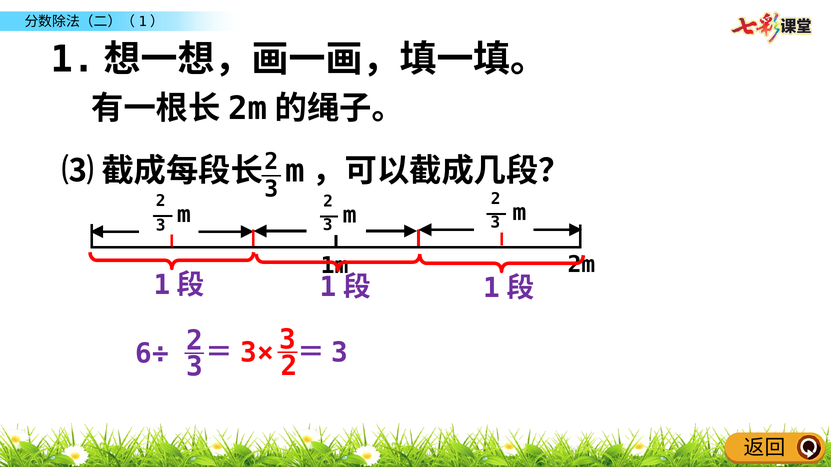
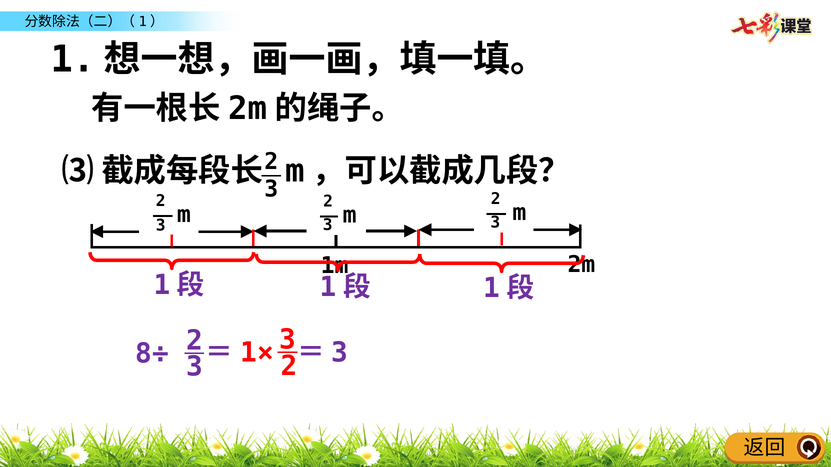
3×: 3× -> 1× (257, 353)
6÷: 6÷ -> 8÷ (152, 354)
